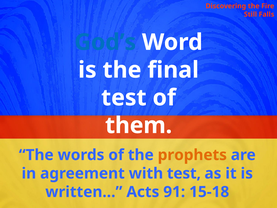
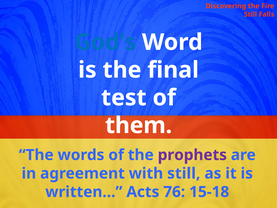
prophets colour: orange -> purple (192, 155)
with test: test -> still (184, 173)
91: 91 -> 76 (174, 192)
